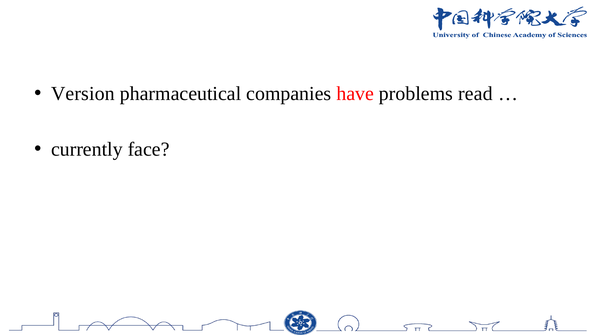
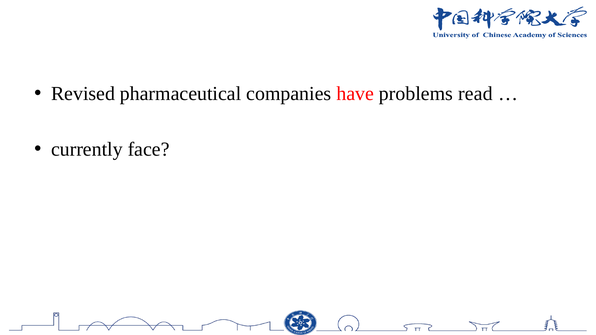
Version: Version -> Revised (83, 94)
